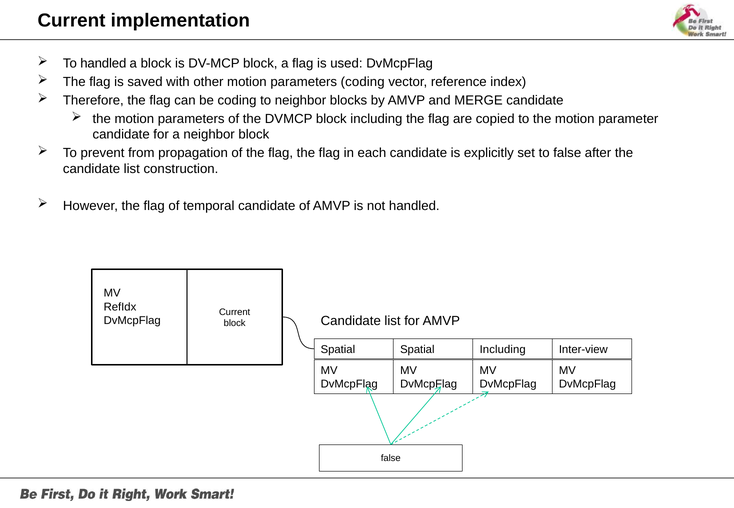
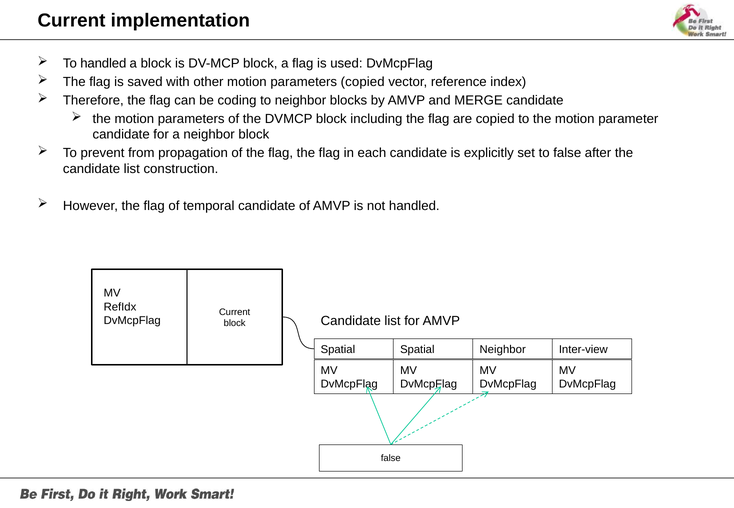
parameters coding: coding -> copied (363, 82)
Including: Including -> Neighbor (503, 350)
